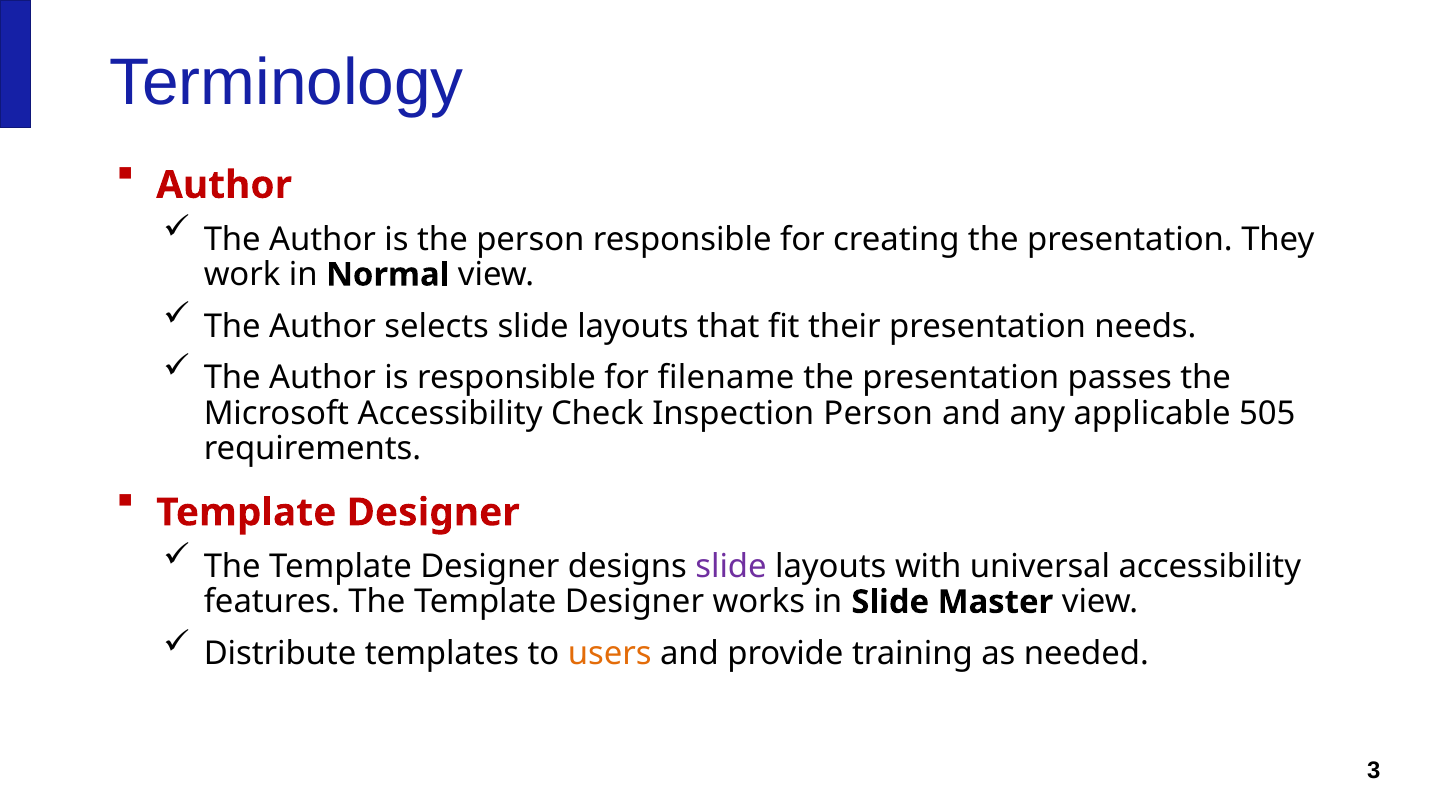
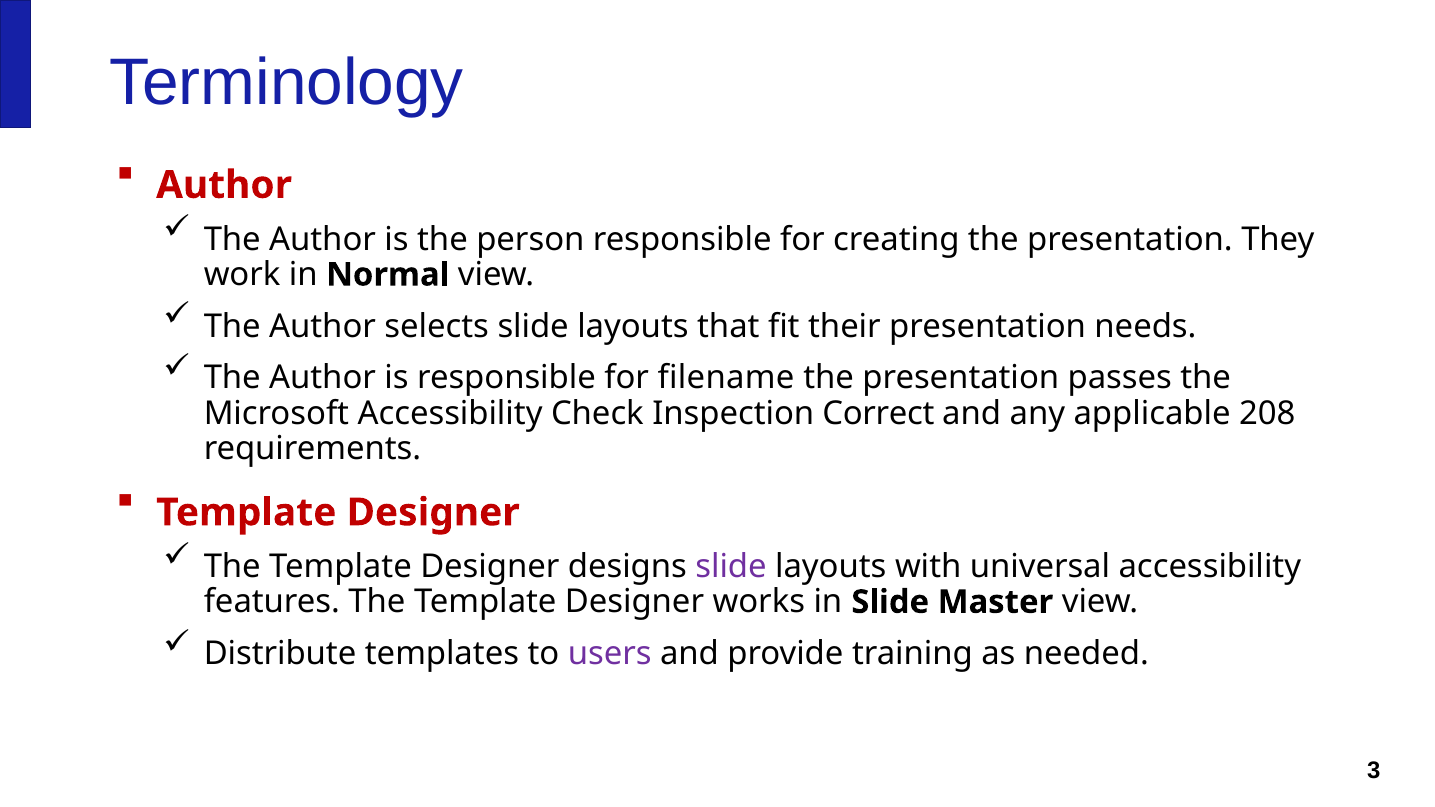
Inspection Person: Person -> Correct (878, 413)
505: 505 -> 208 (1267, 413)
users colour: orange -> purple (610, 654)
